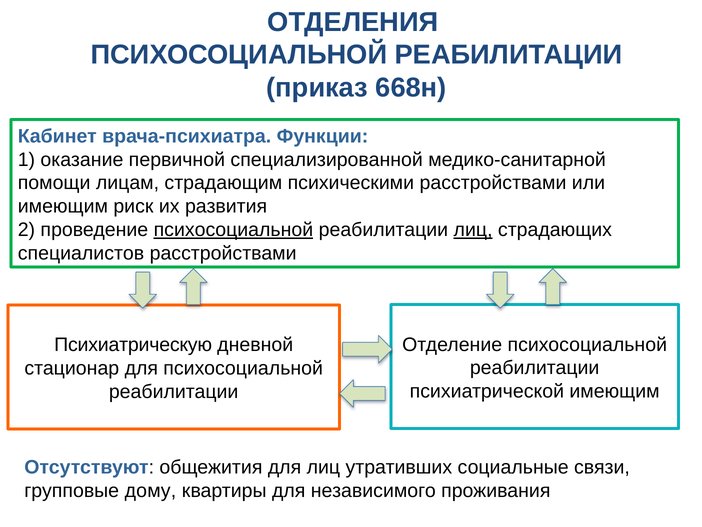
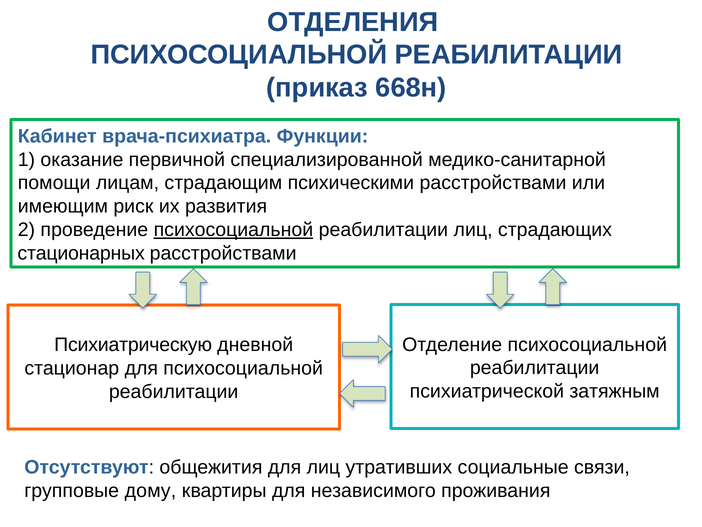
лиц underline: present -> none (473, 230)
специалистов: специалистов -> стационарных (81, 253)
психиатрической имеющим: имеющим -> затяжным (615, 391)
